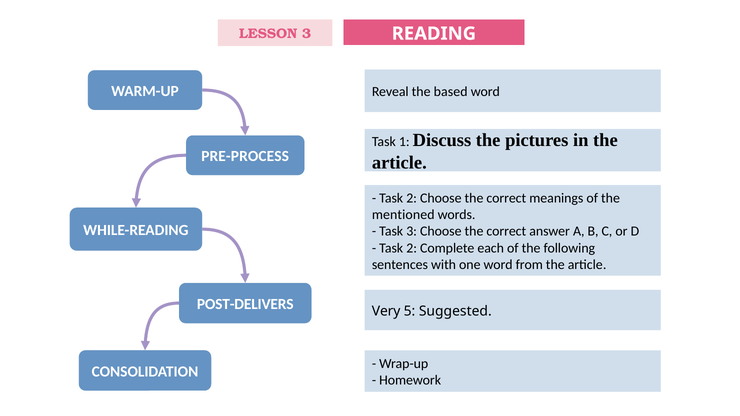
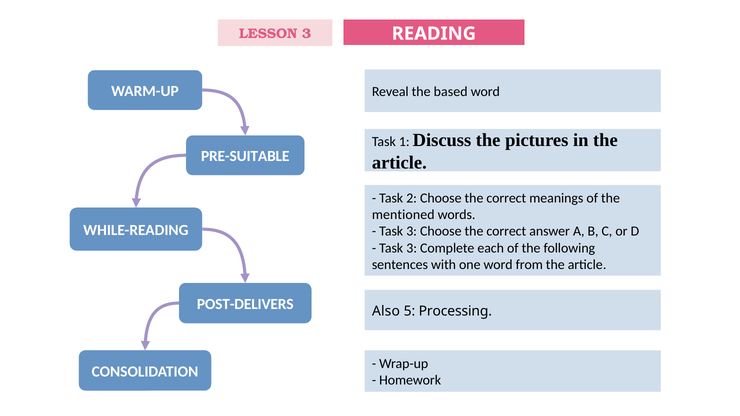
PRE-PROCESS: PRE-PROCESS -> PRE-SUITABLE (245, 156)
2: 2 -> 3 (412, 248)
Very: Very -> Also (386, 311)
Suggested: Suggested -> Processing (455, 311)
